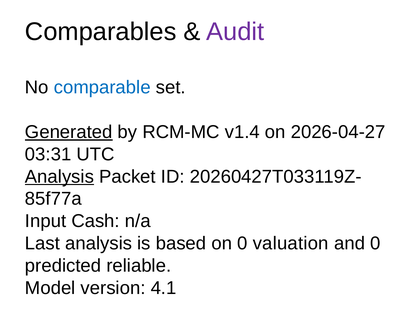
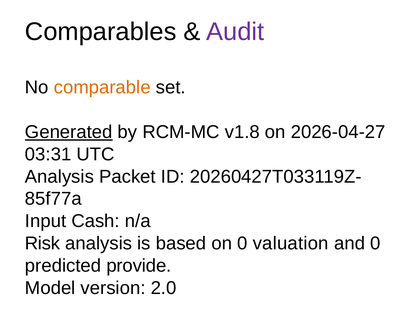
comparable colour: blue -> orange (102, 87)
v1.4: v1.4 -> v1.8 (242, 132)
Analysis underline: present -> none (59, 176)
Last: Last -> Risk (43, 243)
reliable: reliable -> provide (139, 265)
4.1: 4.1 -> 2.0 (164, 288)
